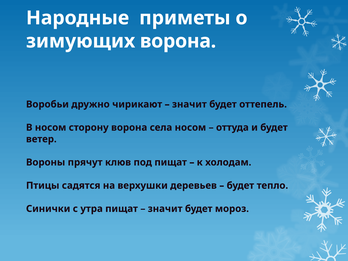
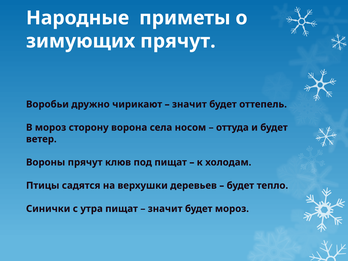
зимующих ворона: ворона -> прячут (178, 41)
В носом: носом -> мороз (51, 127)
